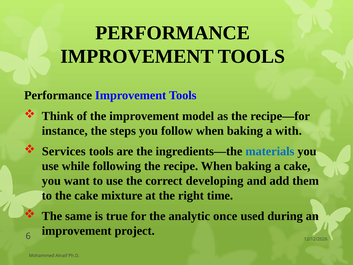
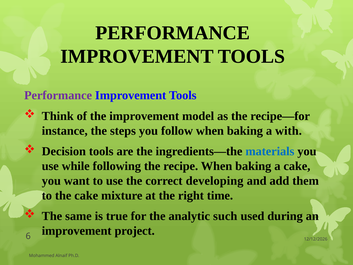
Performance colour: black -> purple (58, 95)
Services: Services -> Decision (64, 151)
once: once -> such (225, 216)
